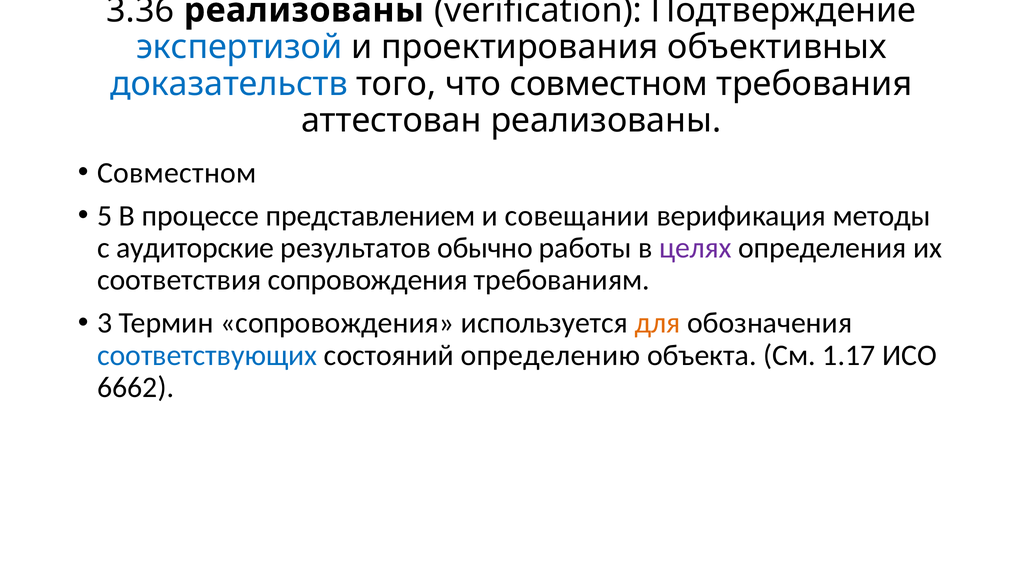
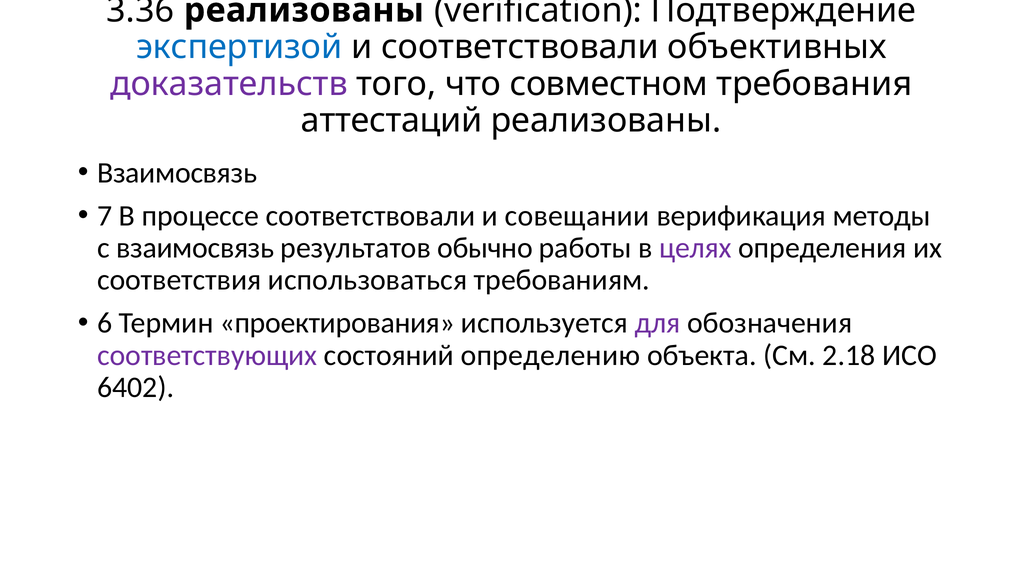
и проектирования: проектирования -> соответствовали (520, 47)
доказательств colour: blue -> purple (229, 84)
аттестован: аттестован -> аттестаций (392, 121)
Совместном: Совместном -> Взаимосвязь (177, 173)
5: 5 -> 7 (105, 216)
процессе представлением: представлением -> соответствовали (371, 216)
с аудиторские: аудиторские -> взаимосвязь (195, 248)
соответствия сопровождения: сопровождения -> использоваться (368, 280)
3: 3 -> 6 (105, 323)
Термин сопровождения: сопровождения -> проектирования (337, 323)
для colour: orange -> purple (658, 323)
соответствующих colour: blue -> purple (207, 355)
1.17: 1.17 -> 2.18 (849, 355)
6662: 6662 -> 6402 (136, 388)
